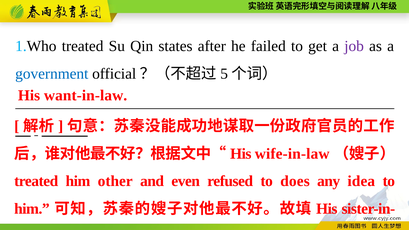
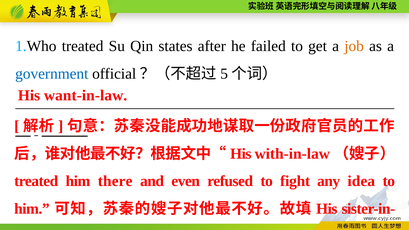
job colour: purple -> orange (354, 46)
wife-in-law: wife-in-law -> with-in-law (292, 154)
other: other -> there (115, 181)
does: does -> fight (295, 181)
